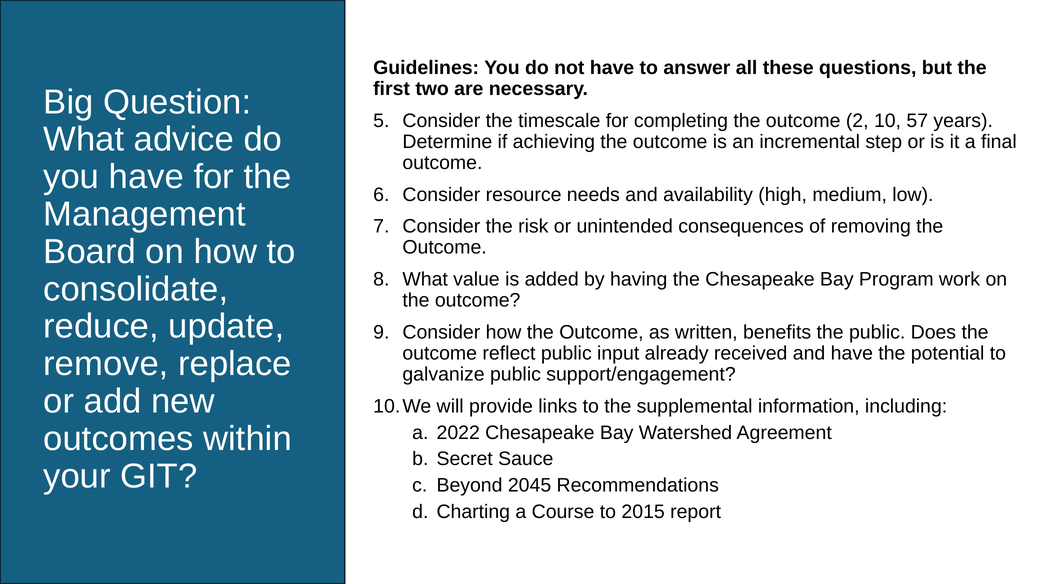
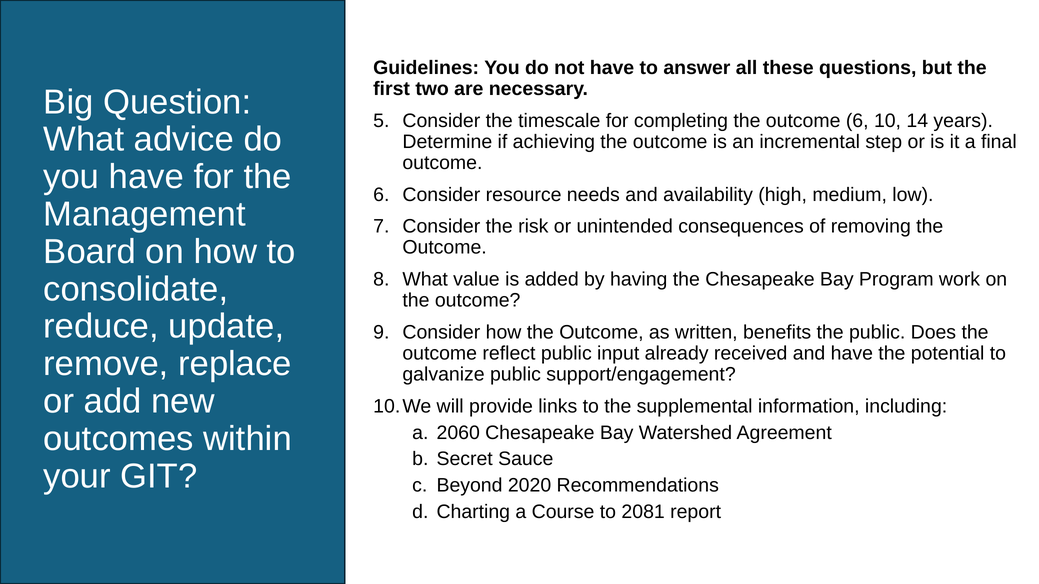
the outcome 2: 2 -> 6 (857, 121)
57: 57 -> 14 (917, 121)
2022: 2022 -> 2060 (458, 433)
2045: 2045 -> 2020 (530, 486)
2015: 2015 -> 2081 (643, 512)
